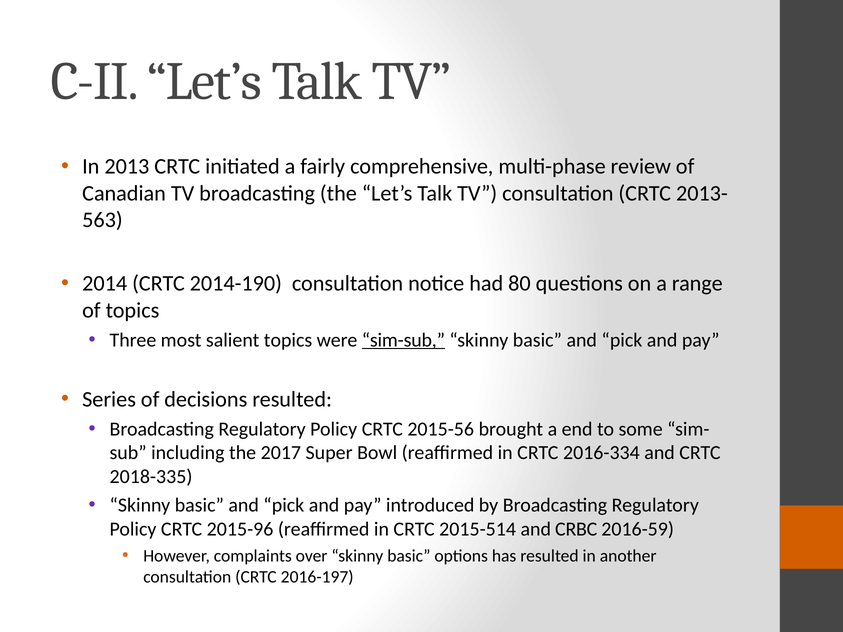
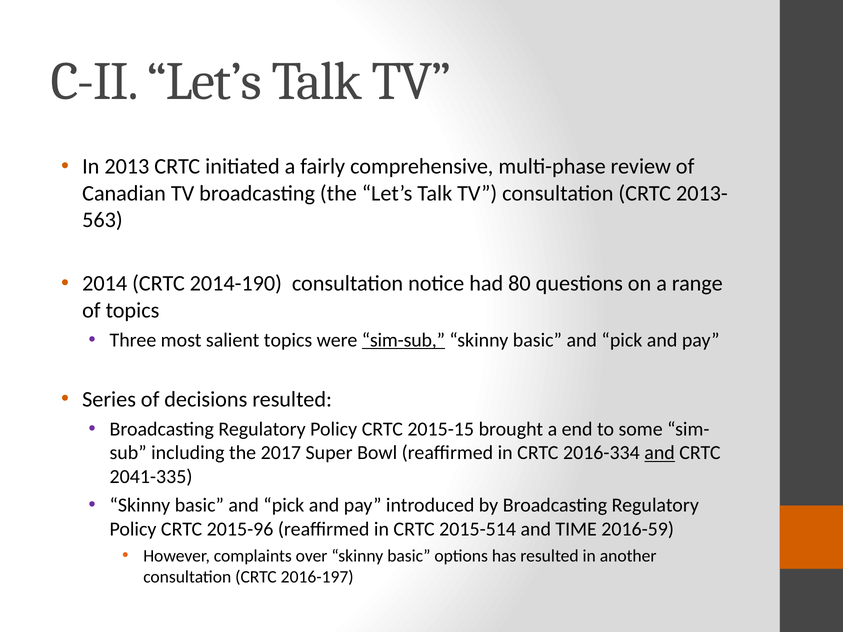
2015-56: 2015-56 -> 2015-15 (441, 429)
and underline: none -> present (660, 453)
2018-335: 2018-335 -> 2041-335 (151, 477)
CRBC: CRBC -> TIME (576, 529)
